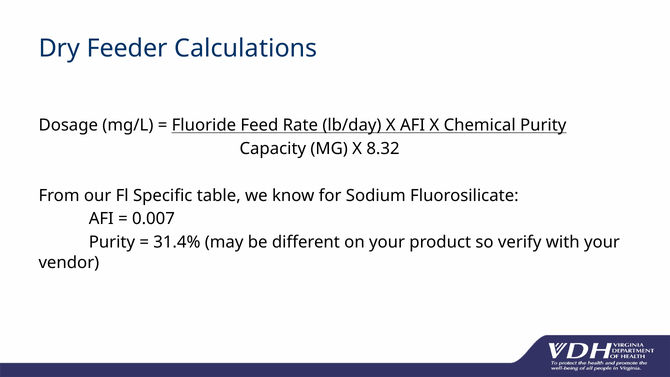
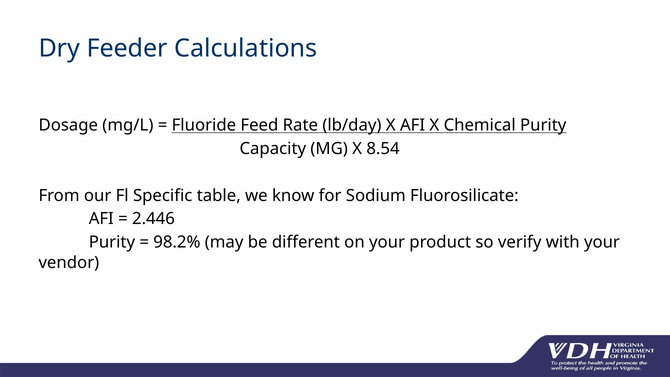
8.32: 8.32 -> 8.54 (383, 149)
0.007: 0.007 -> 2.446 (153, 219)
31.4%: 31.4% -> 98.2% (177, 242)
